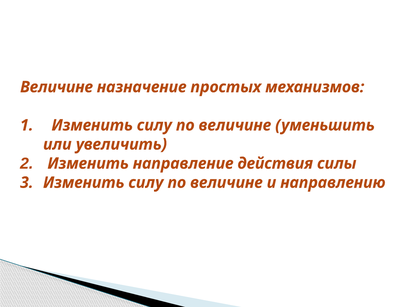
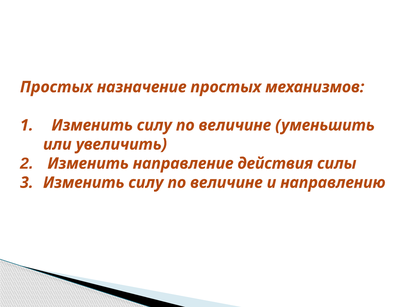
Величине: Величине -> Простых (56, 87)
